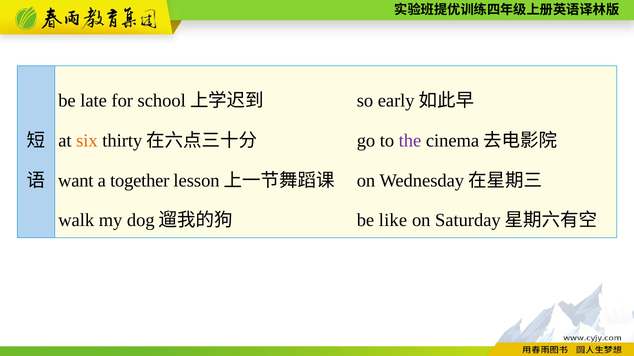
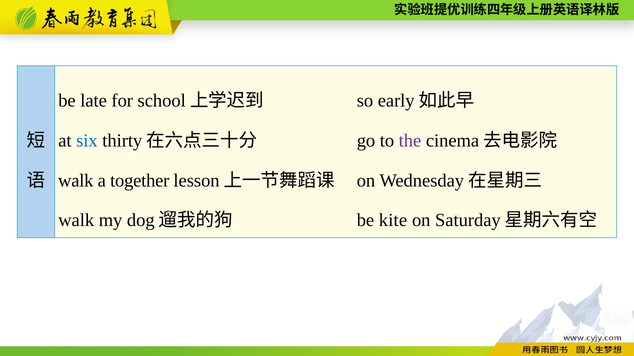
six colour: orange -> blue (87, 141)
want: want -> walk (76, 181)
like: like -> kite (393, 221)
